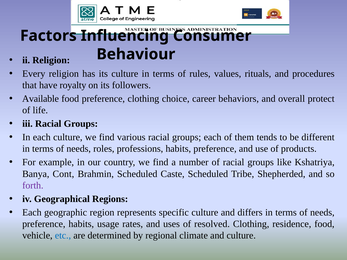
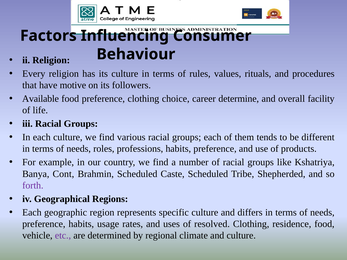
royalty: royalty -> motive (73, 85)
behaviors: behaviors -> determine (239, 99)
protect: protect -> facility (321, 99)
etc colour: blue -> purple (63, 236)
